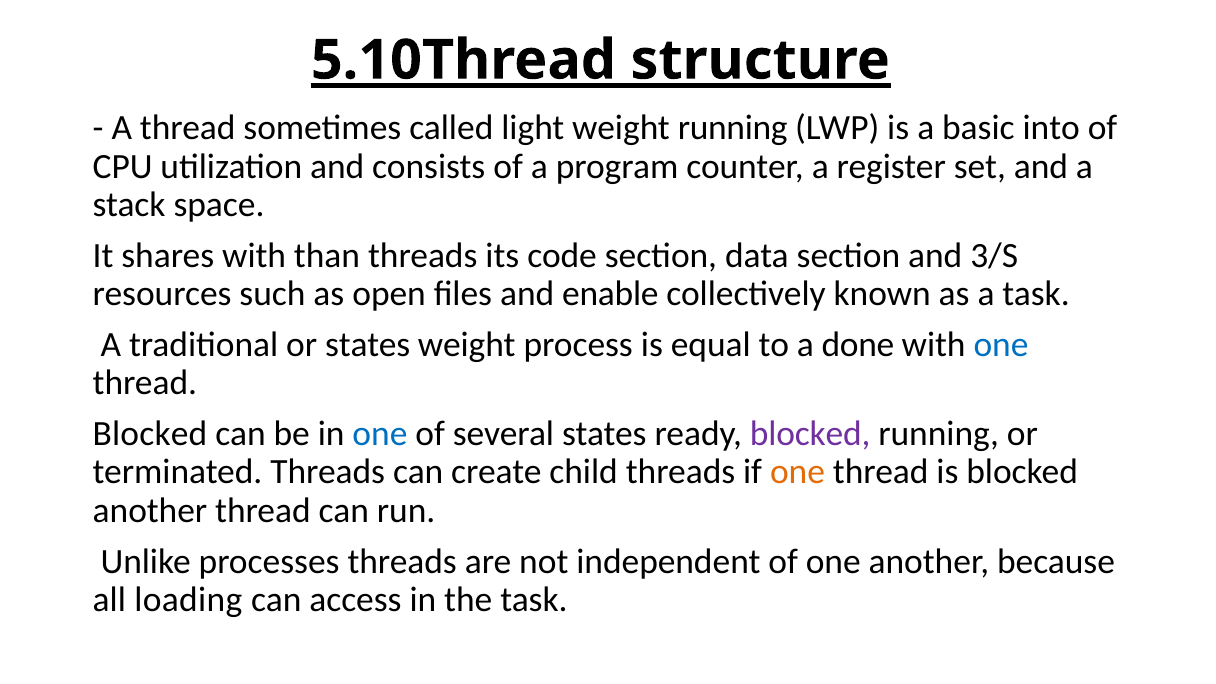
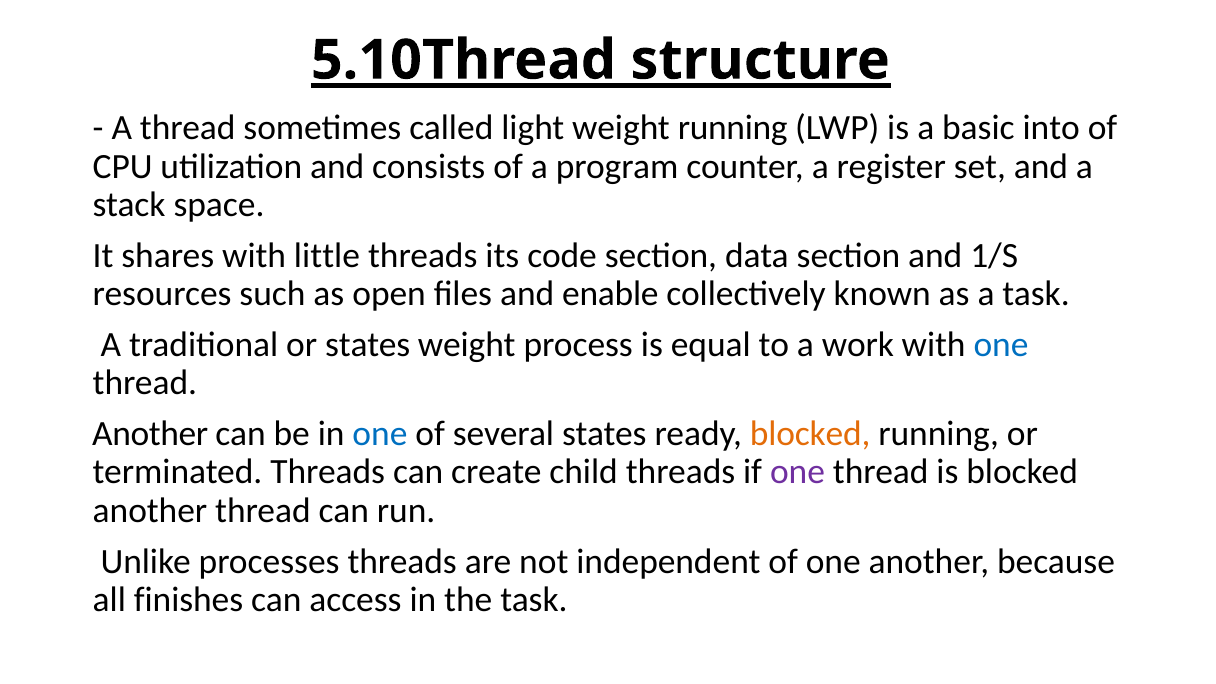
than: than -> little (327, 256)
3/S: 3/S -> 1/S (994, 256)
done: done -> work (858, 345)
Blocked: Blocked -> Another (150, 434)
blocked colour: purple -> orange (810, 434)
one colour: orange -> purple (797, 472)
loading: loading -> finishes (189, 600)
